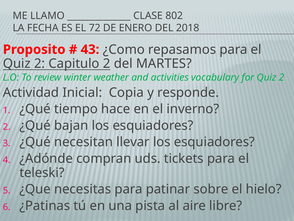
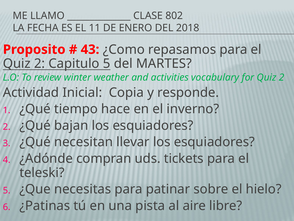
72: 72 -> 11 (95, 28)
Capitulo 2: 2 -> 5 (107, 64)
